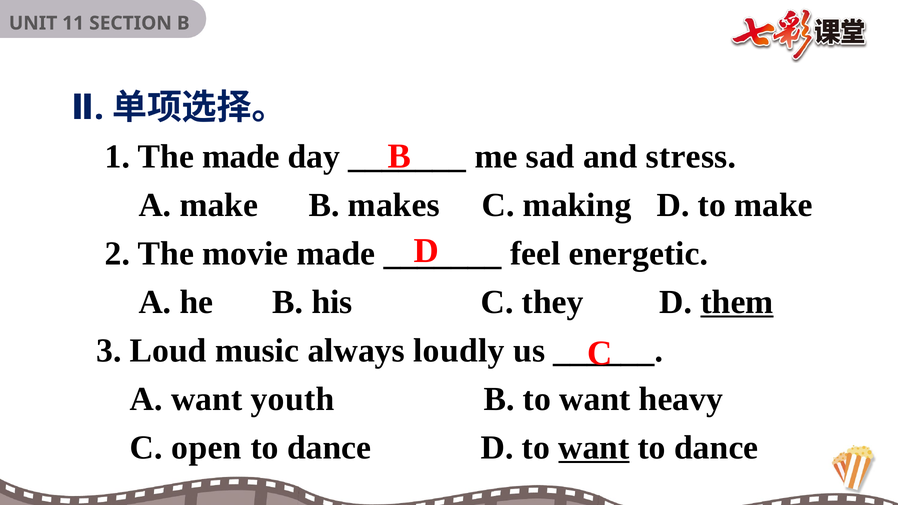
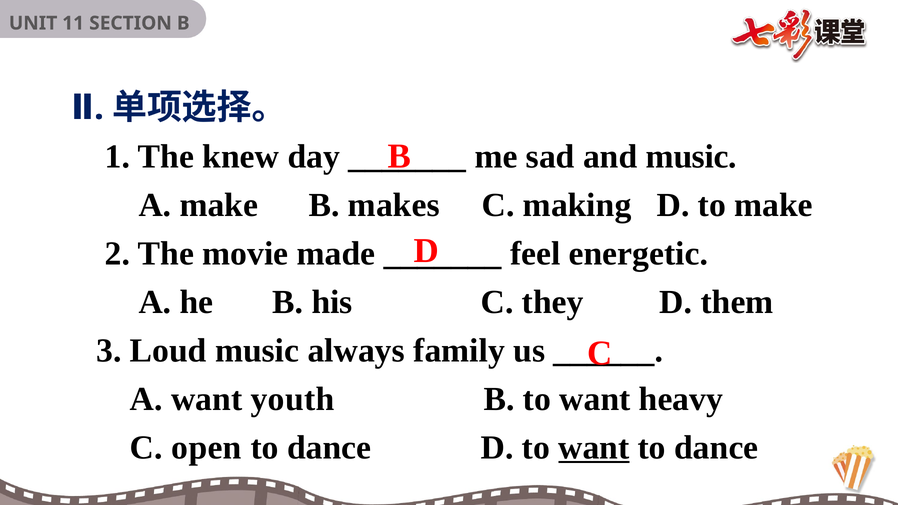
The made: made -> knew (241, 157)
and stress: stress -> music (691, 157)
them underline: present -> none (737, 302)
loudly: loudly -> family (459, 351)
